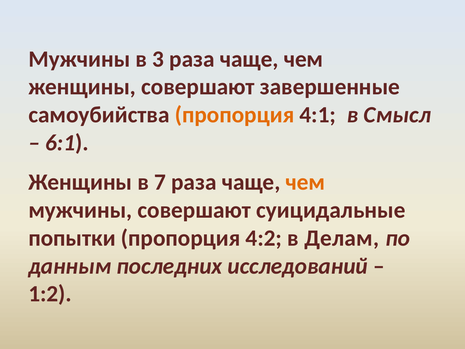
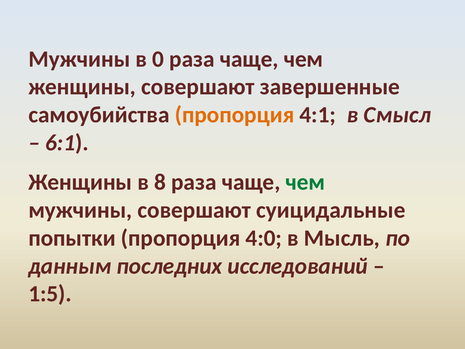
3: 3 -> 0 (158, 59)
7: 7 -> 8 (160, 182)
чем colour: orange -> green (305, 182)
4:2: 4:2 -> 4:0 (264, 238)
Делам: Делам -> Мысль (342, 238)
1:2: 1:2 -> 1:5 (50, 294)
